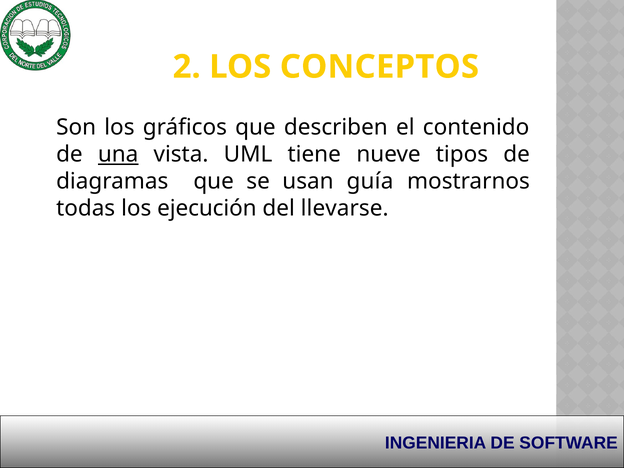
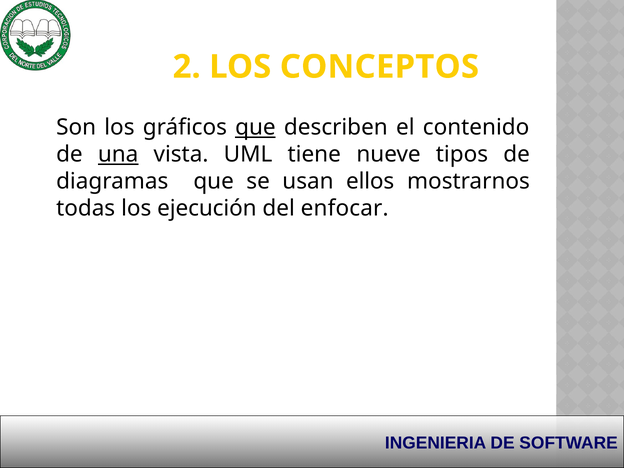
que underline: none -> present (255, 127)
guía: guía -> ellos (370, 181)
llevarse: llevarse -> enfocar (345, 208)
